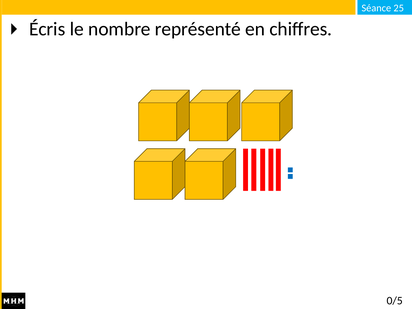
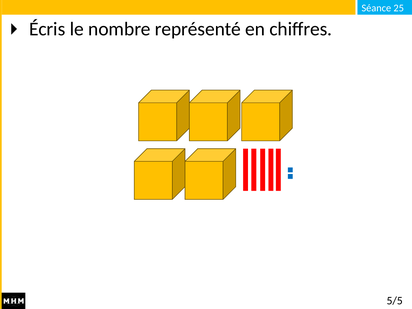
0/5: 0/5 -> 5/5 (395, 301)
